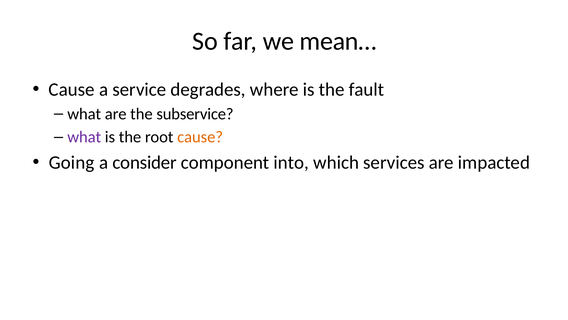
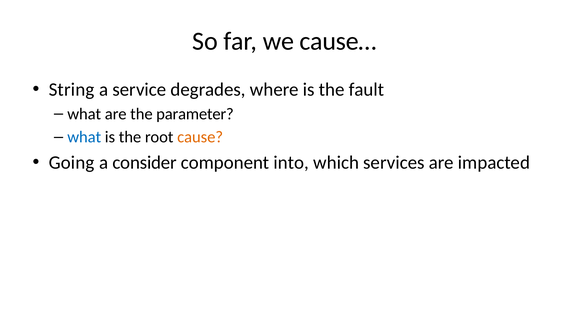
mean…: mean… -> cause… (338, 41)
Cause: Cause -> String (72, 89)
subservice: subservice -> parameter (195, 114)
what colour: purple -> blue (84, 137)
